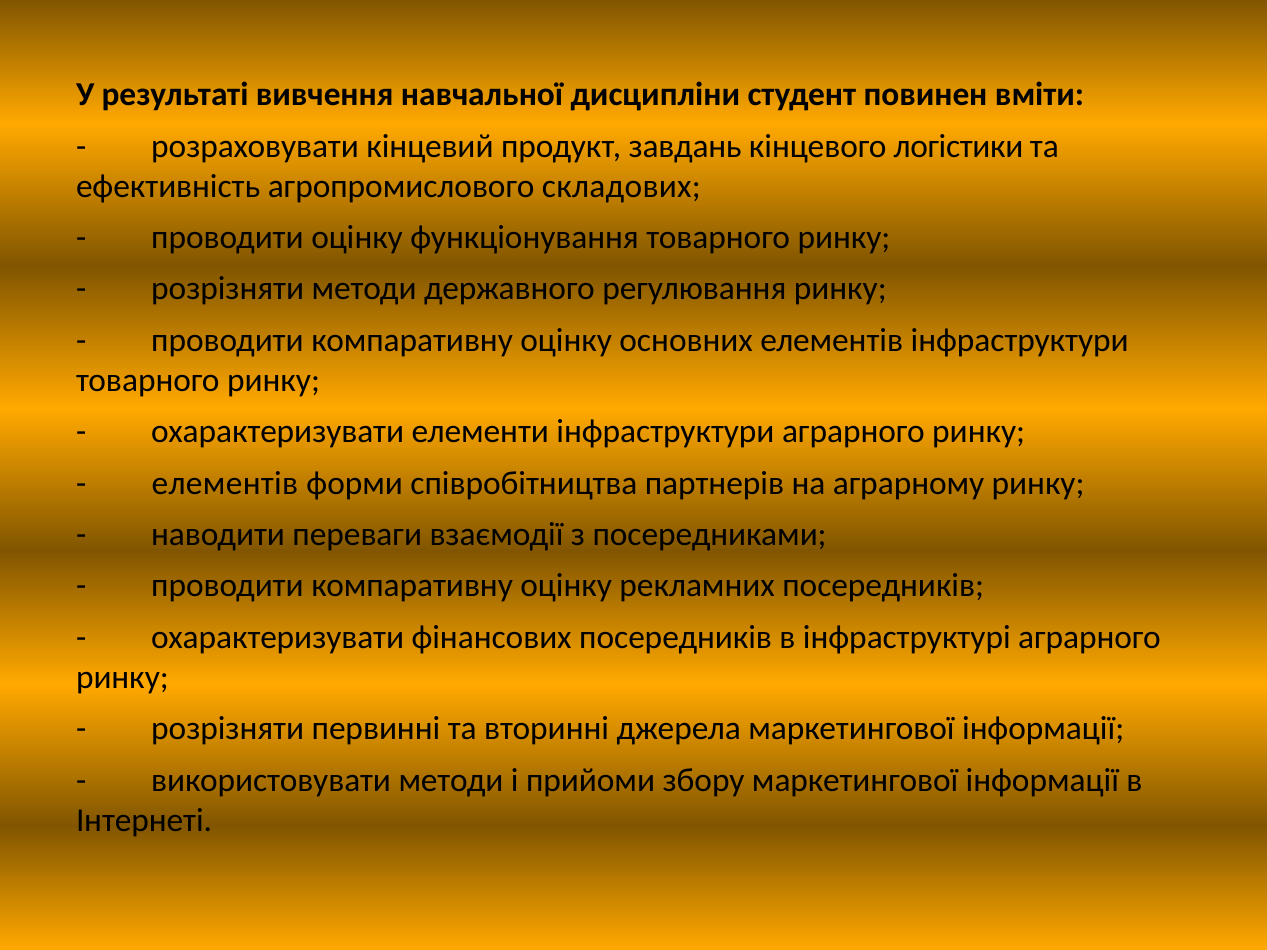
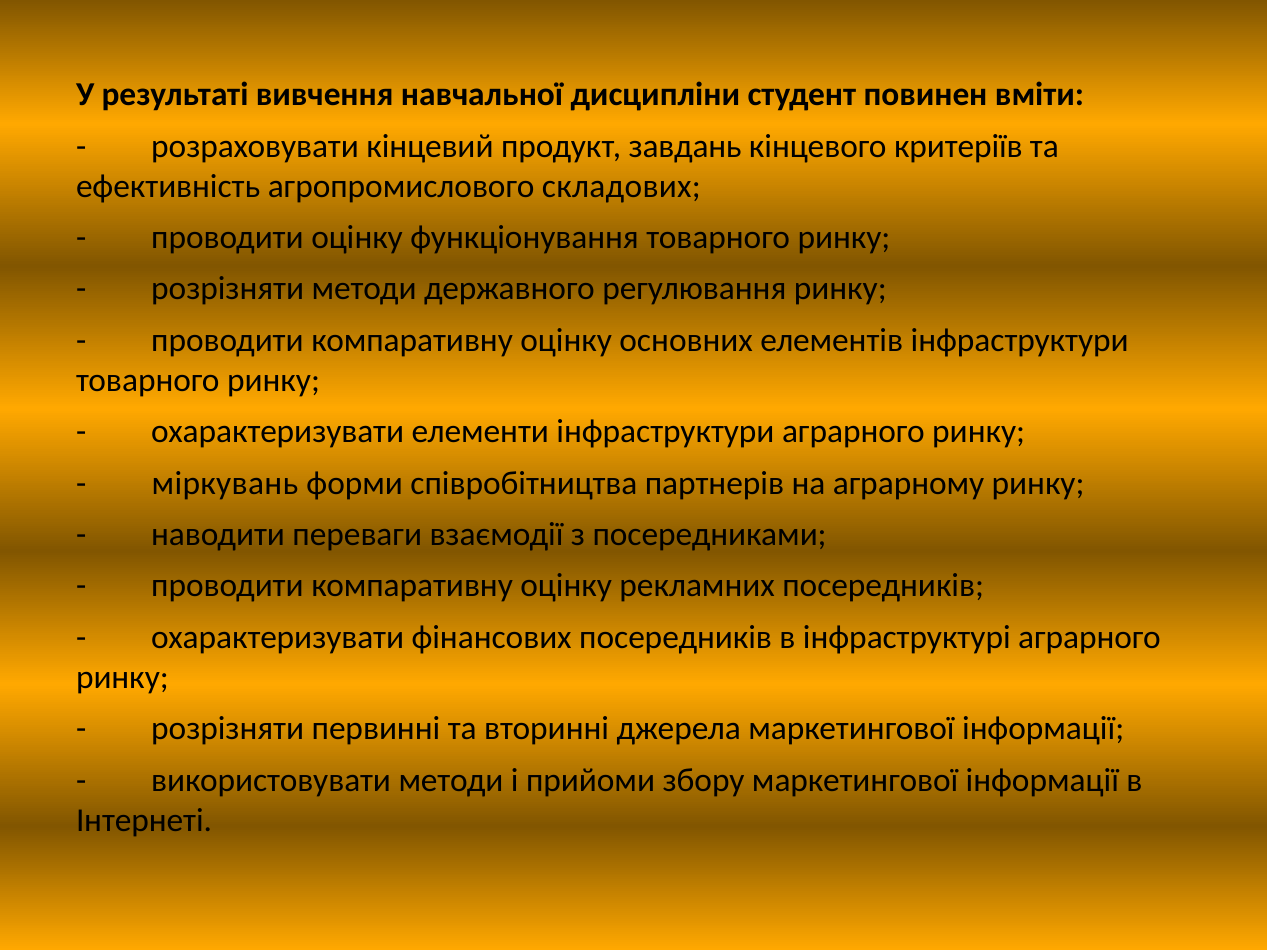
логістики: логістики -> критеріїв (958, 146)
елементів: елементів -> міркувань (225, 483)
